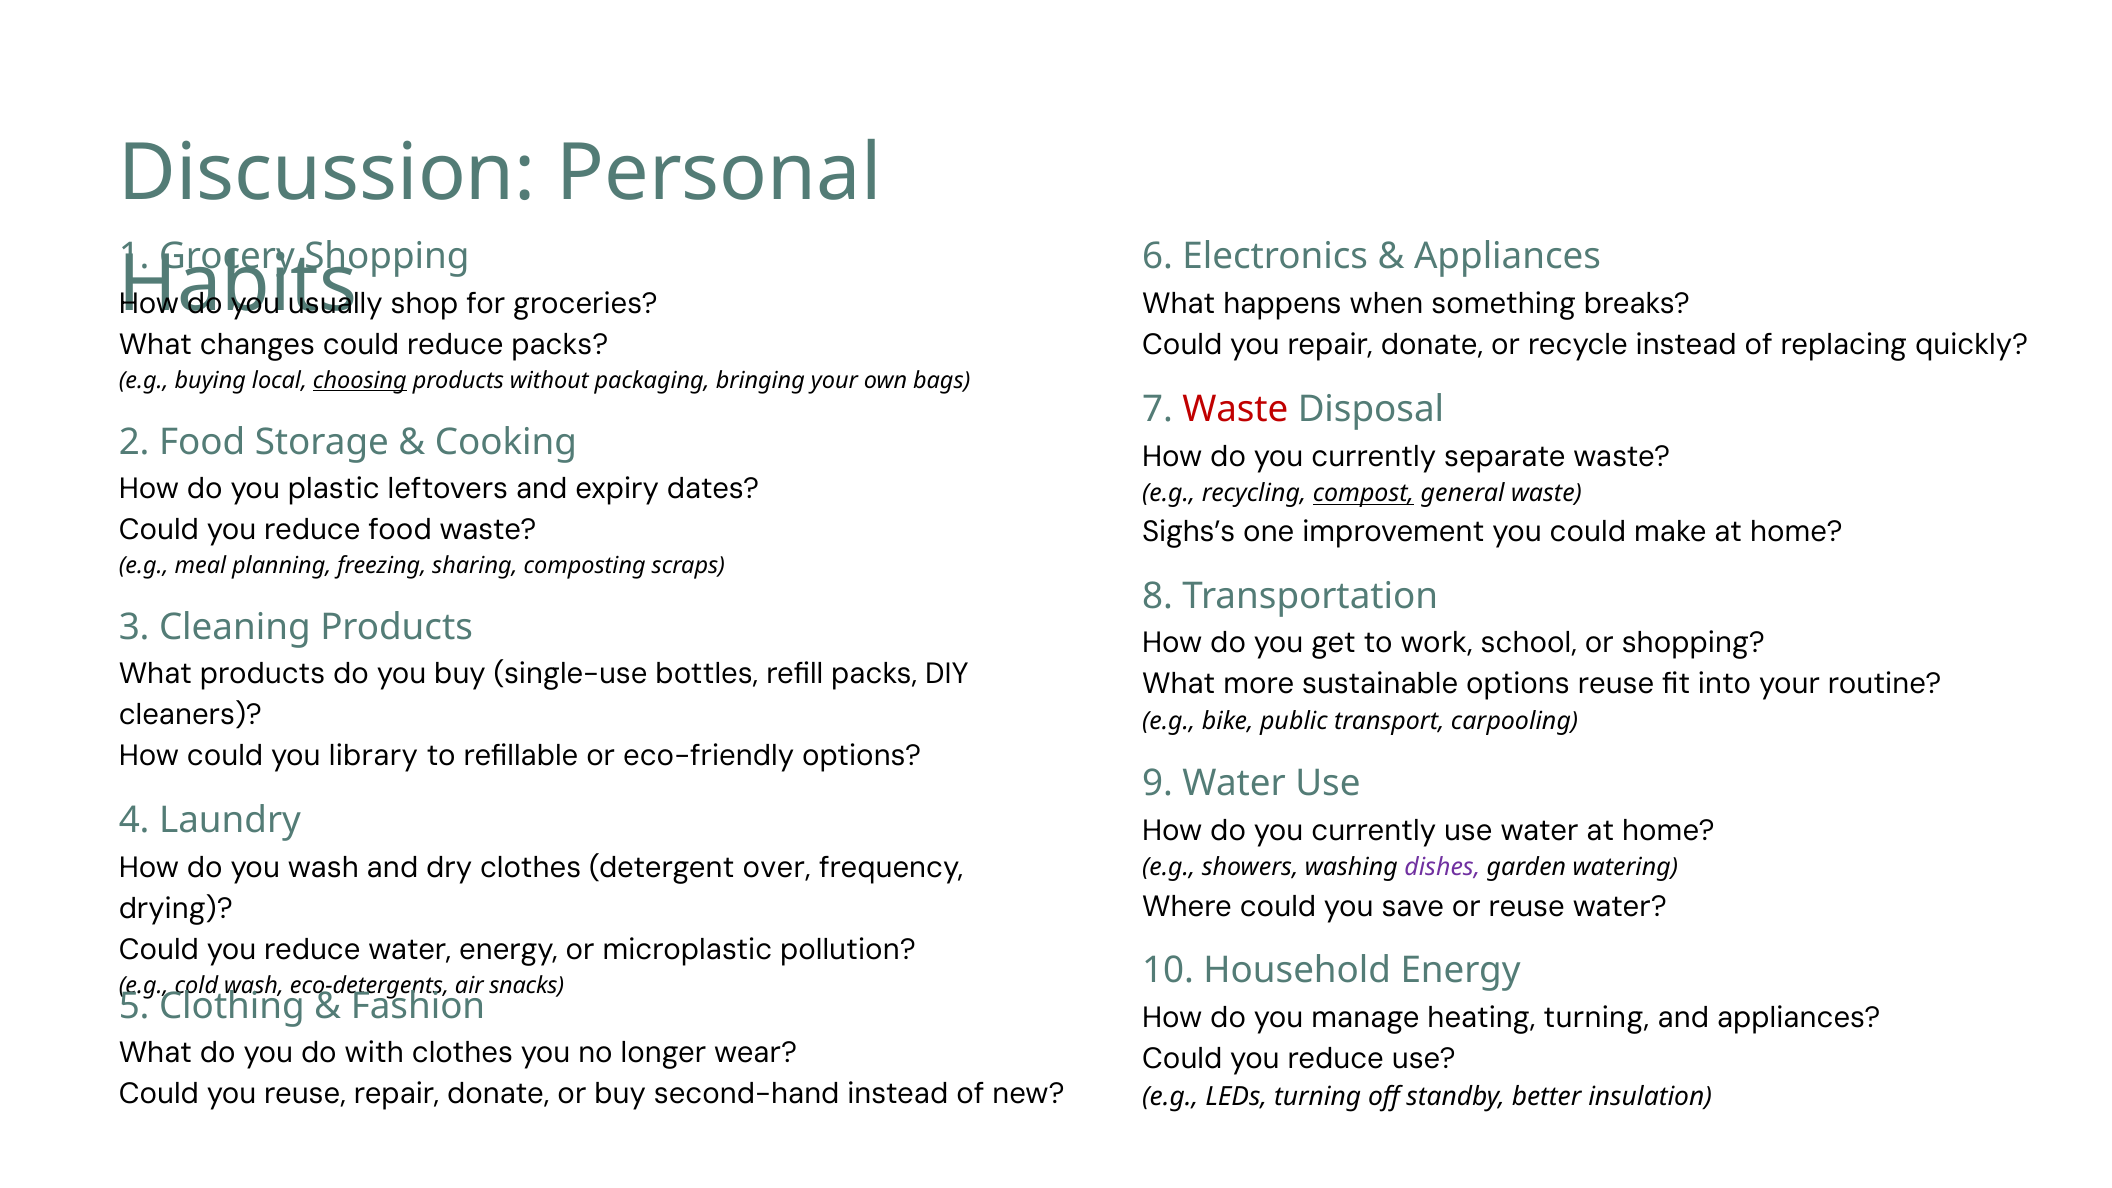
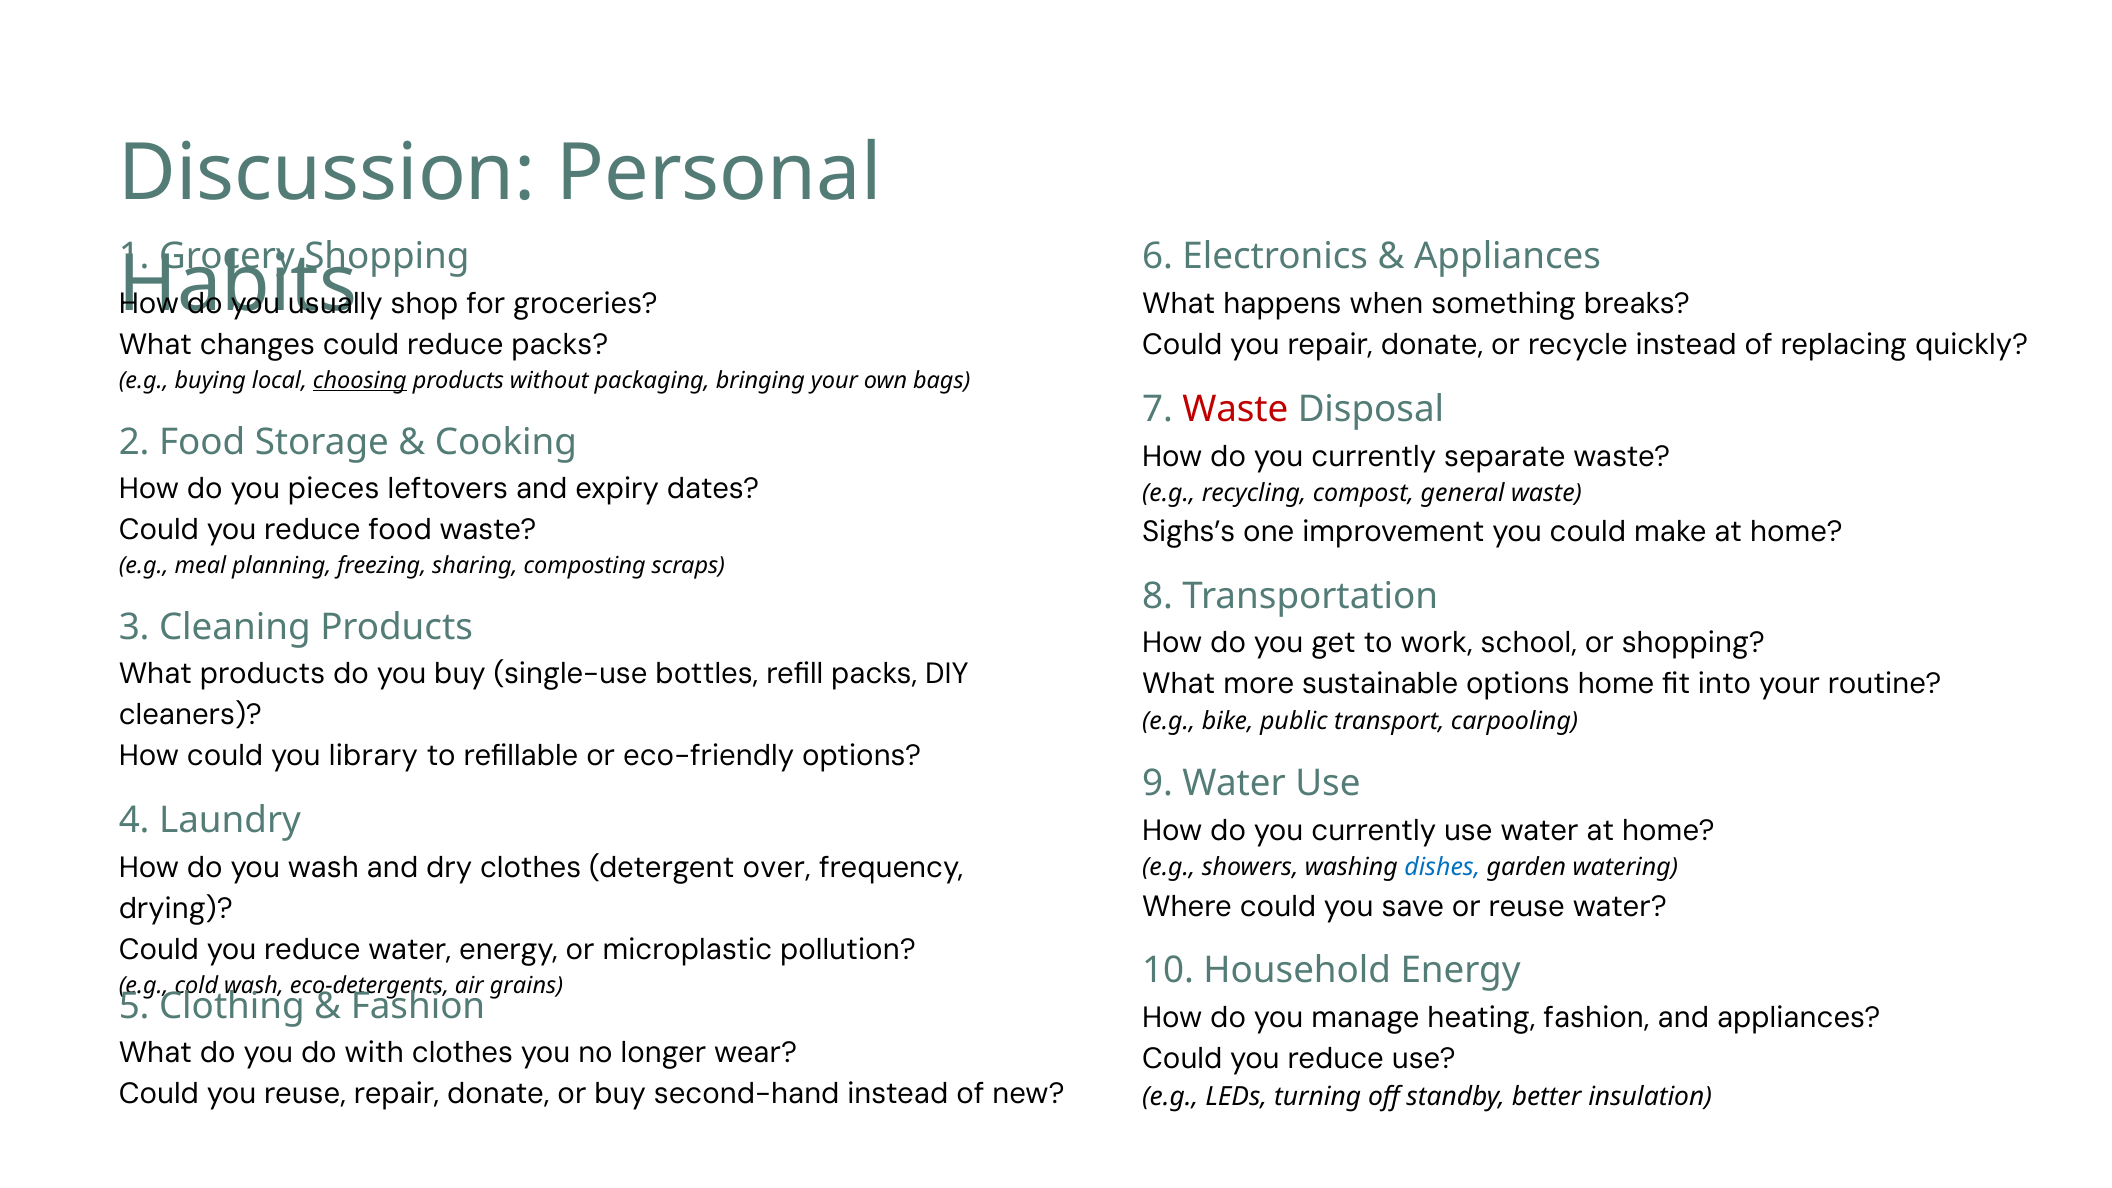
plastic: plastic -> pieces (334, 489)
compost underline: present -> none (1363, 494)
options reuse: reuse -> home (1616, 684)
dishes colour: purple -> blue (1442, 868)
snacks: snacks -> grains (527, 985)
heating turning: turning -> fashion (1597, 1017)
